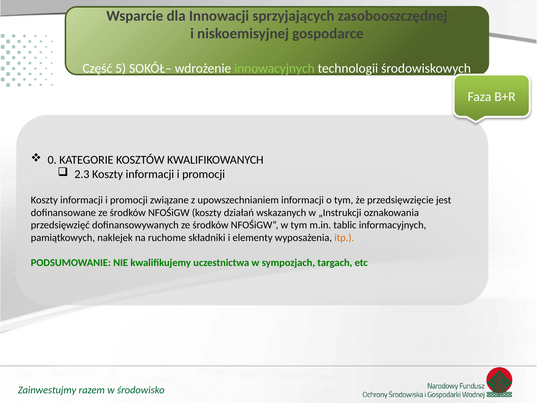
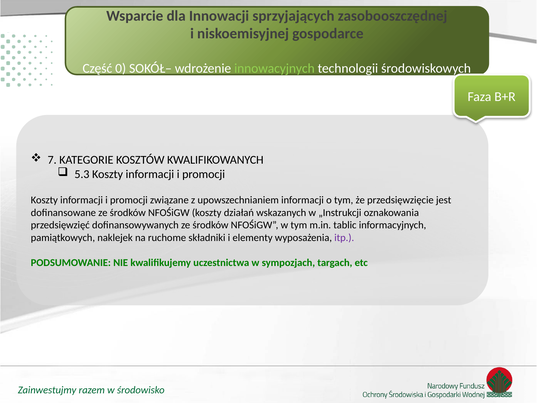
5: 5 -> 0 (121, 68)
0: 0 -> 7 (52, 160)
2.3: 2.3 -> 5.3 (82, 174)
itp colour: orange -> purple (344, 238)
